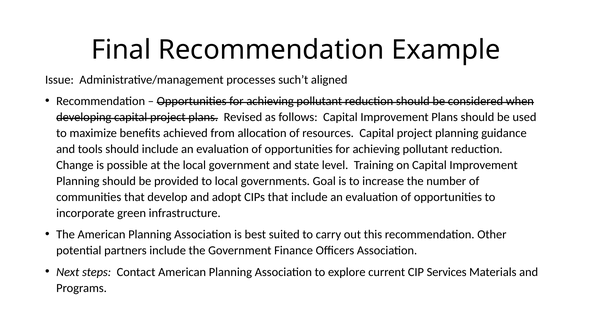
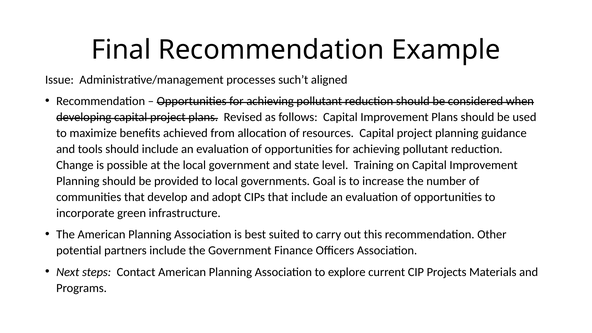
Services: Services -> Projects (447, 272)
